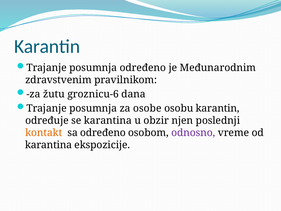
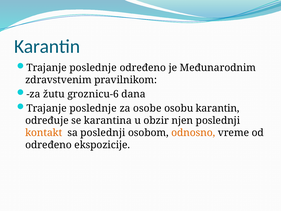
posumnja: posumnja -> poslednje (93, 68)
posumnja: posumnja -> poslednje (93, 108)
sa određeno: određeno -> poslednji (103, 133)
odnosno colour: purple -> orange (193, 133)
karantina: karantina -> određeno (48, 145)
